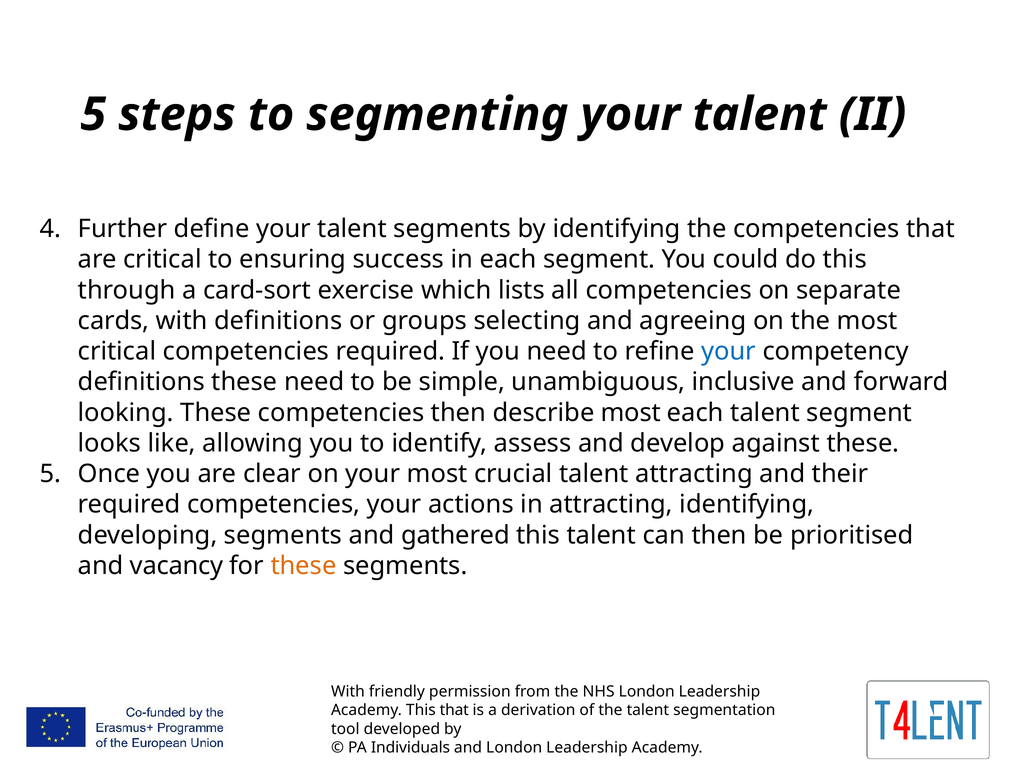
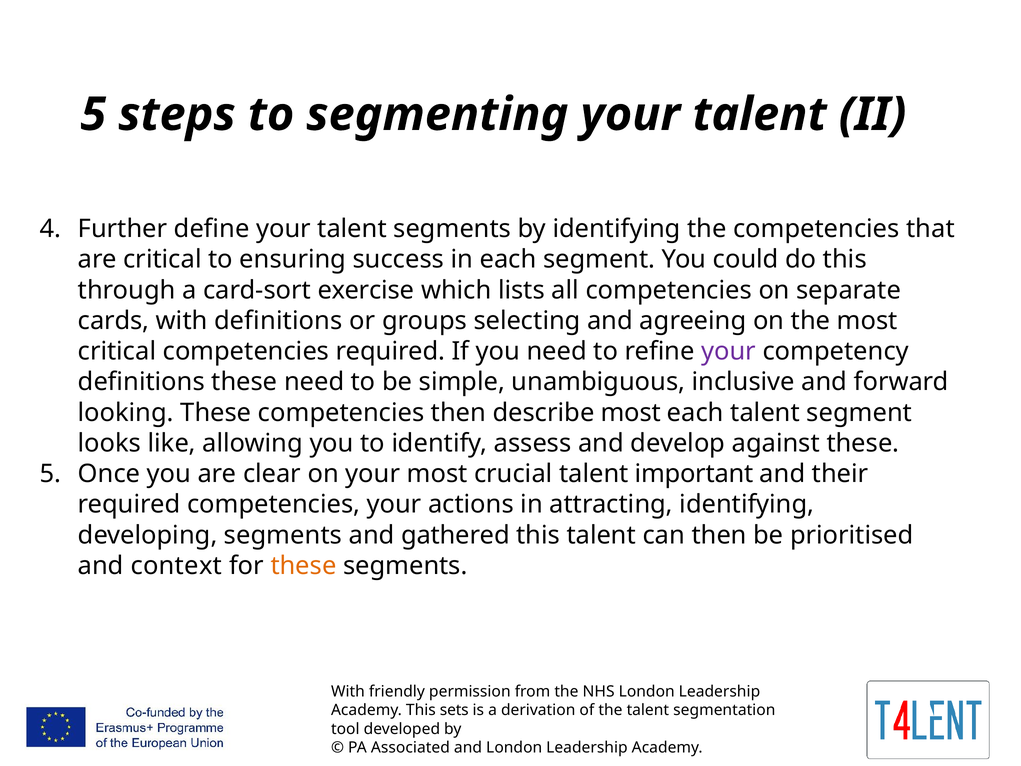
your colour: blue -> purple (729, 351)
talent attracting: attracting -> important (694, 474)
vacancy: vacancy -> context (176, 566)
This that: that -> sets (454, 710)
Individuals: Individuals -> Associated (410, 747)
